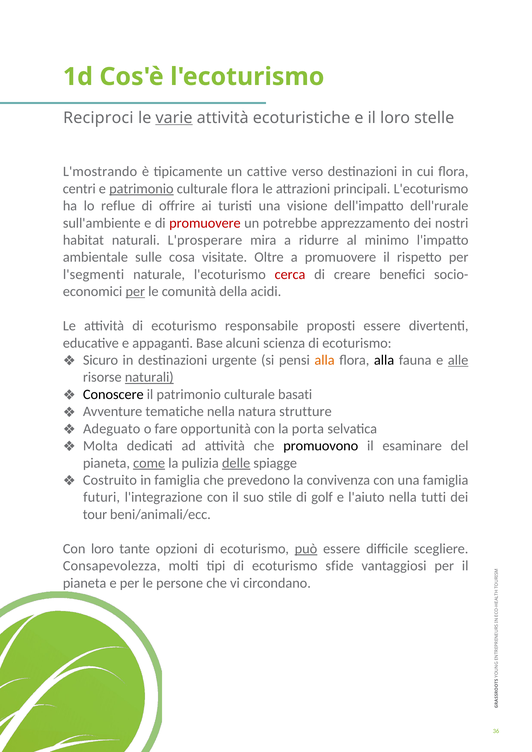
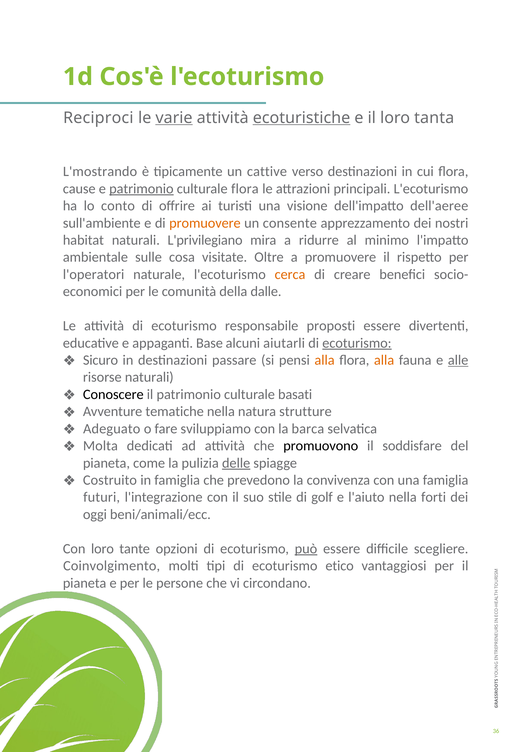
ecoturistiche underline: none -> present (302, 118)
stelle: stelle -> tanta (434, 118)
centri: centri -> cause (79, 189)
reflue: reflue -> conto (118, 206)
dell'rurale: dell'rurale -> dell'aeree (439, 206)
promuovere colour: red -> orange (205, 223)
potrebbe: potrebbe -> consente (290, 223)
L'prosperare: L'prosperare -> L'privilegiano (205, 240)
l'segmenti: l'segmenti -> l'operatori (94, 275)
cerca colour: red -> orange (290, 275)
per underline: present -> none (135, 292)
acidi: acidi -> dalle (266, 292)
scienza: scienza -> aiutarli (284, 343)
ecoturismo underline: none -> present (357, 343)
urgente: urgente -> passare (234, 360)
alla colour: black -> orange (384, 360)
naturali underline: present -> none (149, 377)
opportunità: opportunità -> sviluppiamo (216, 429)
porta: porta -> barca (308, 429)
esaminare: esaminare -> soddisfare (412, 446)
come underline: present -> none (149, 463)
tutti: tutti -> forti (434, 498)
tour: tour -> oggi (95, 515)
Consapevolezza: Consapevolezza -> Coinvolgimento (112, 566)
sfide: sfide -> etico (340, 566)
